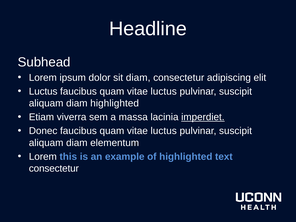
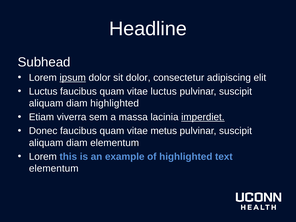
ipsum underline: none -> present (73, 78)
sit diam: diam -> dolor (138, 78)
luctus: luctus -> metus (164, 131)
consectetur: consectetur -> elementum (54, 168)
